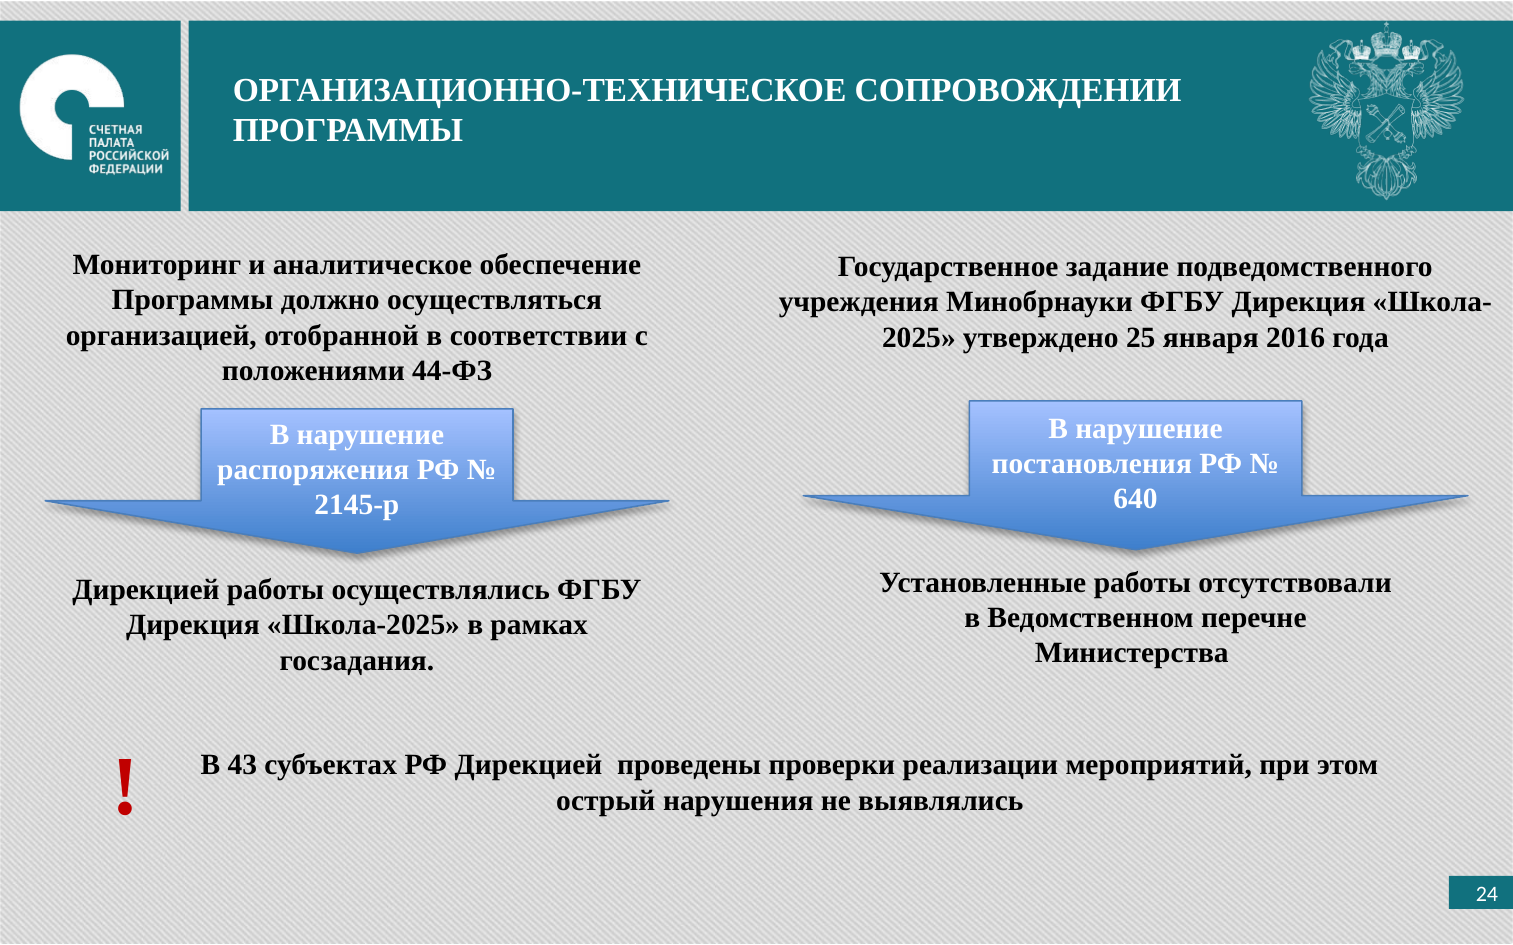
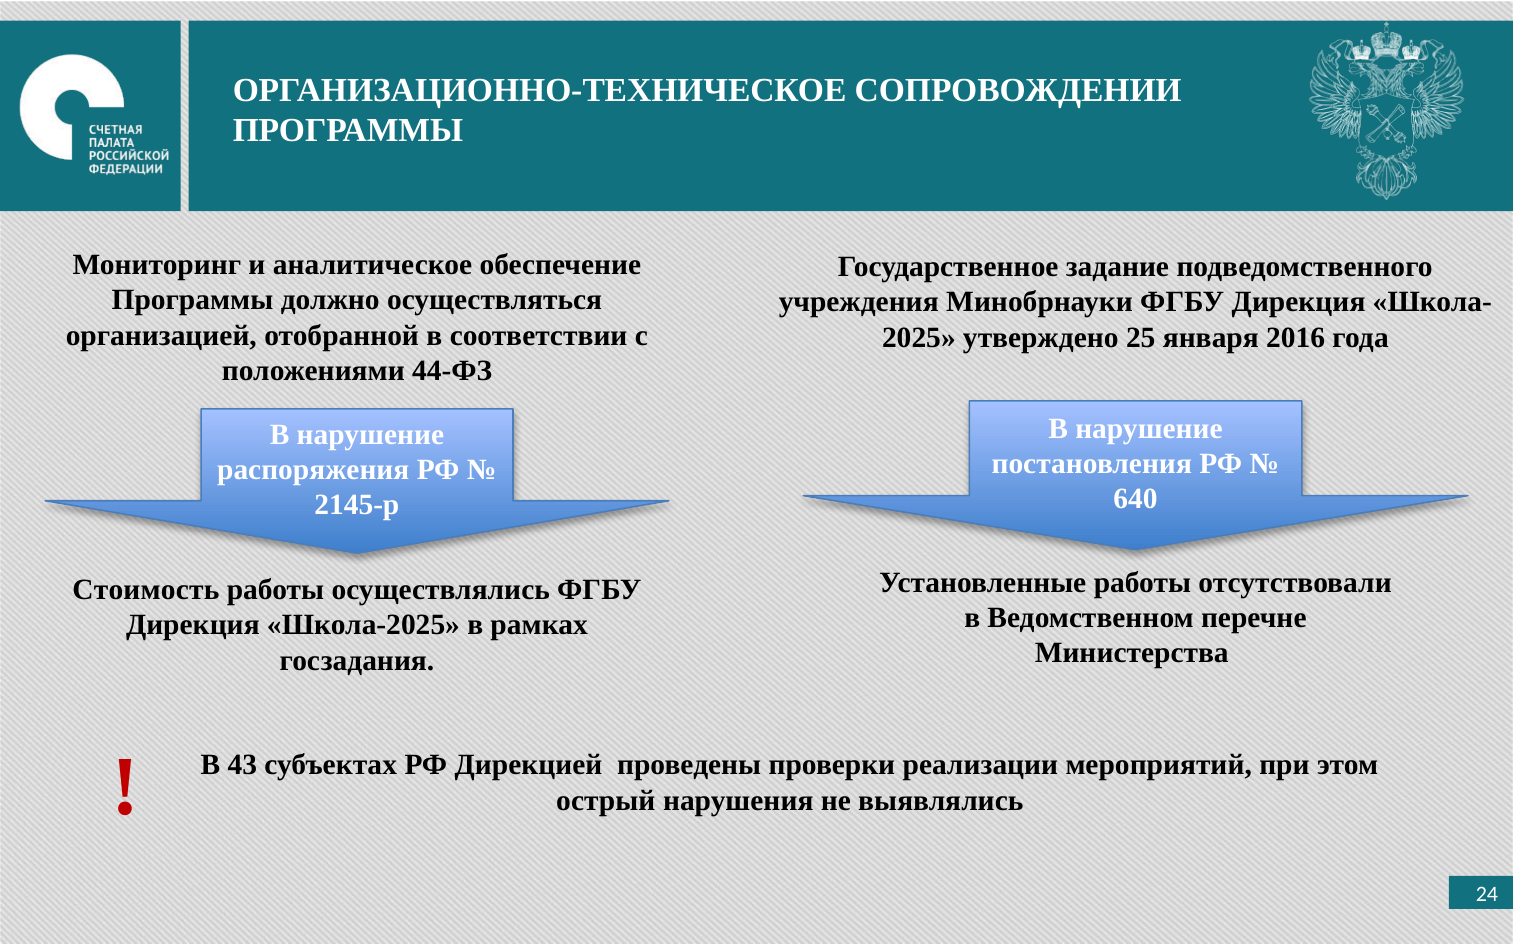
Дирекцией: Дирекцией -> Стоимость (146, 590)
